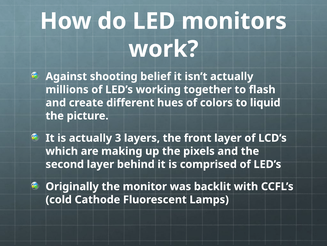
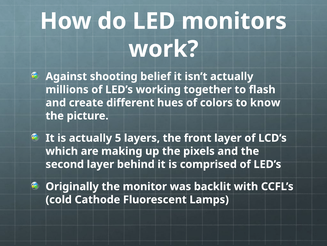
liquid: liquid -> know (265, 102)
3: 3 -> 5 (118, 138)
